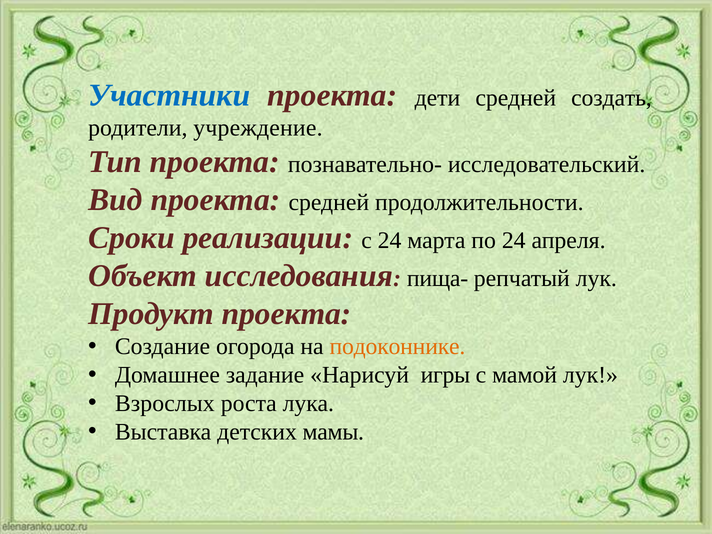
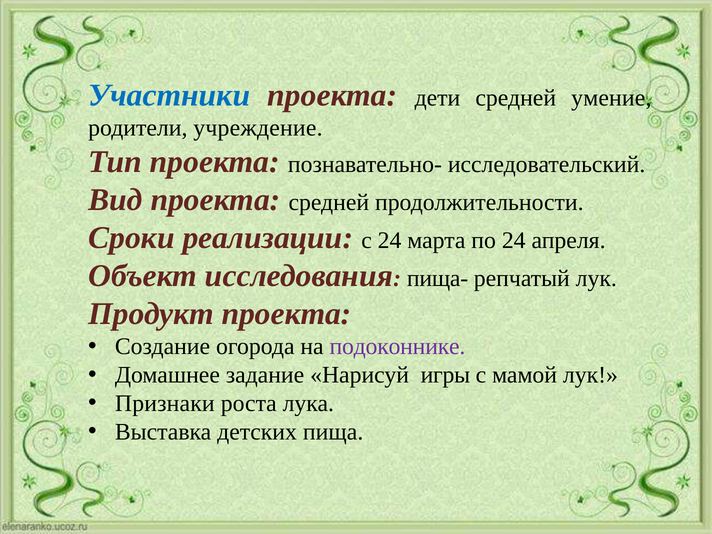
создать: создать -> умение (611, 98)
подоконнике colour: orange -> purple (397, 347)
Взрослых: Взрослых -> Признаки (165, 403)
мамы: мамы -> пища (333, 432)
